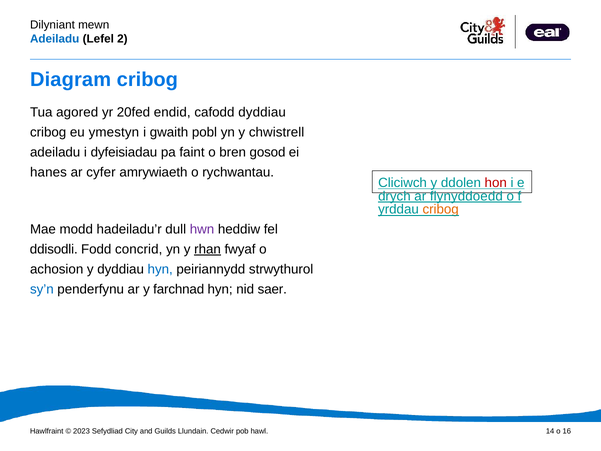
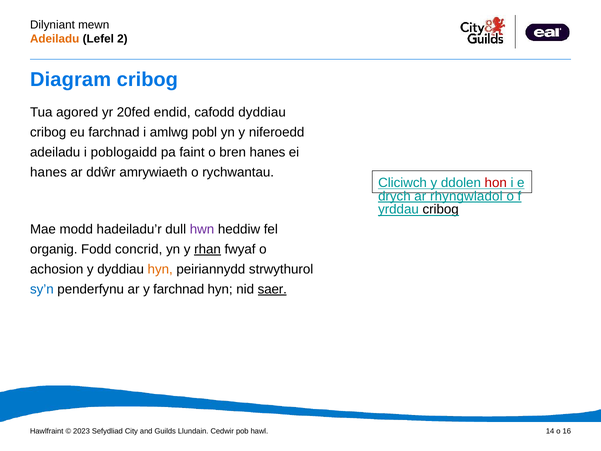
Adeiladu colour: blue -> orange (55, 39)
eu ymestyn: ymestyn -> farchnad (114, 132)
gwaith: gwaith -> amlwg (169, 132)
chwistrell: chwistrell -> niferoedd (277, 132)
dyfeisiadau: dyfeisiadau -> poblogaidd (124, 152)
bren gosod: gosod -> hanes (268, 152)
cyfer: cyfer -> ddŵr (101, 172)
flynyddoedd: flynyddoedd -> rhyngwladol (466, 196)
cribog colour: orange -> black (441, 209)
ddisodli: ddisodli -> organig (54, 249)
hyn colour: blue -> orange (160, 269)
saer underline: none -> present (272, 289)
